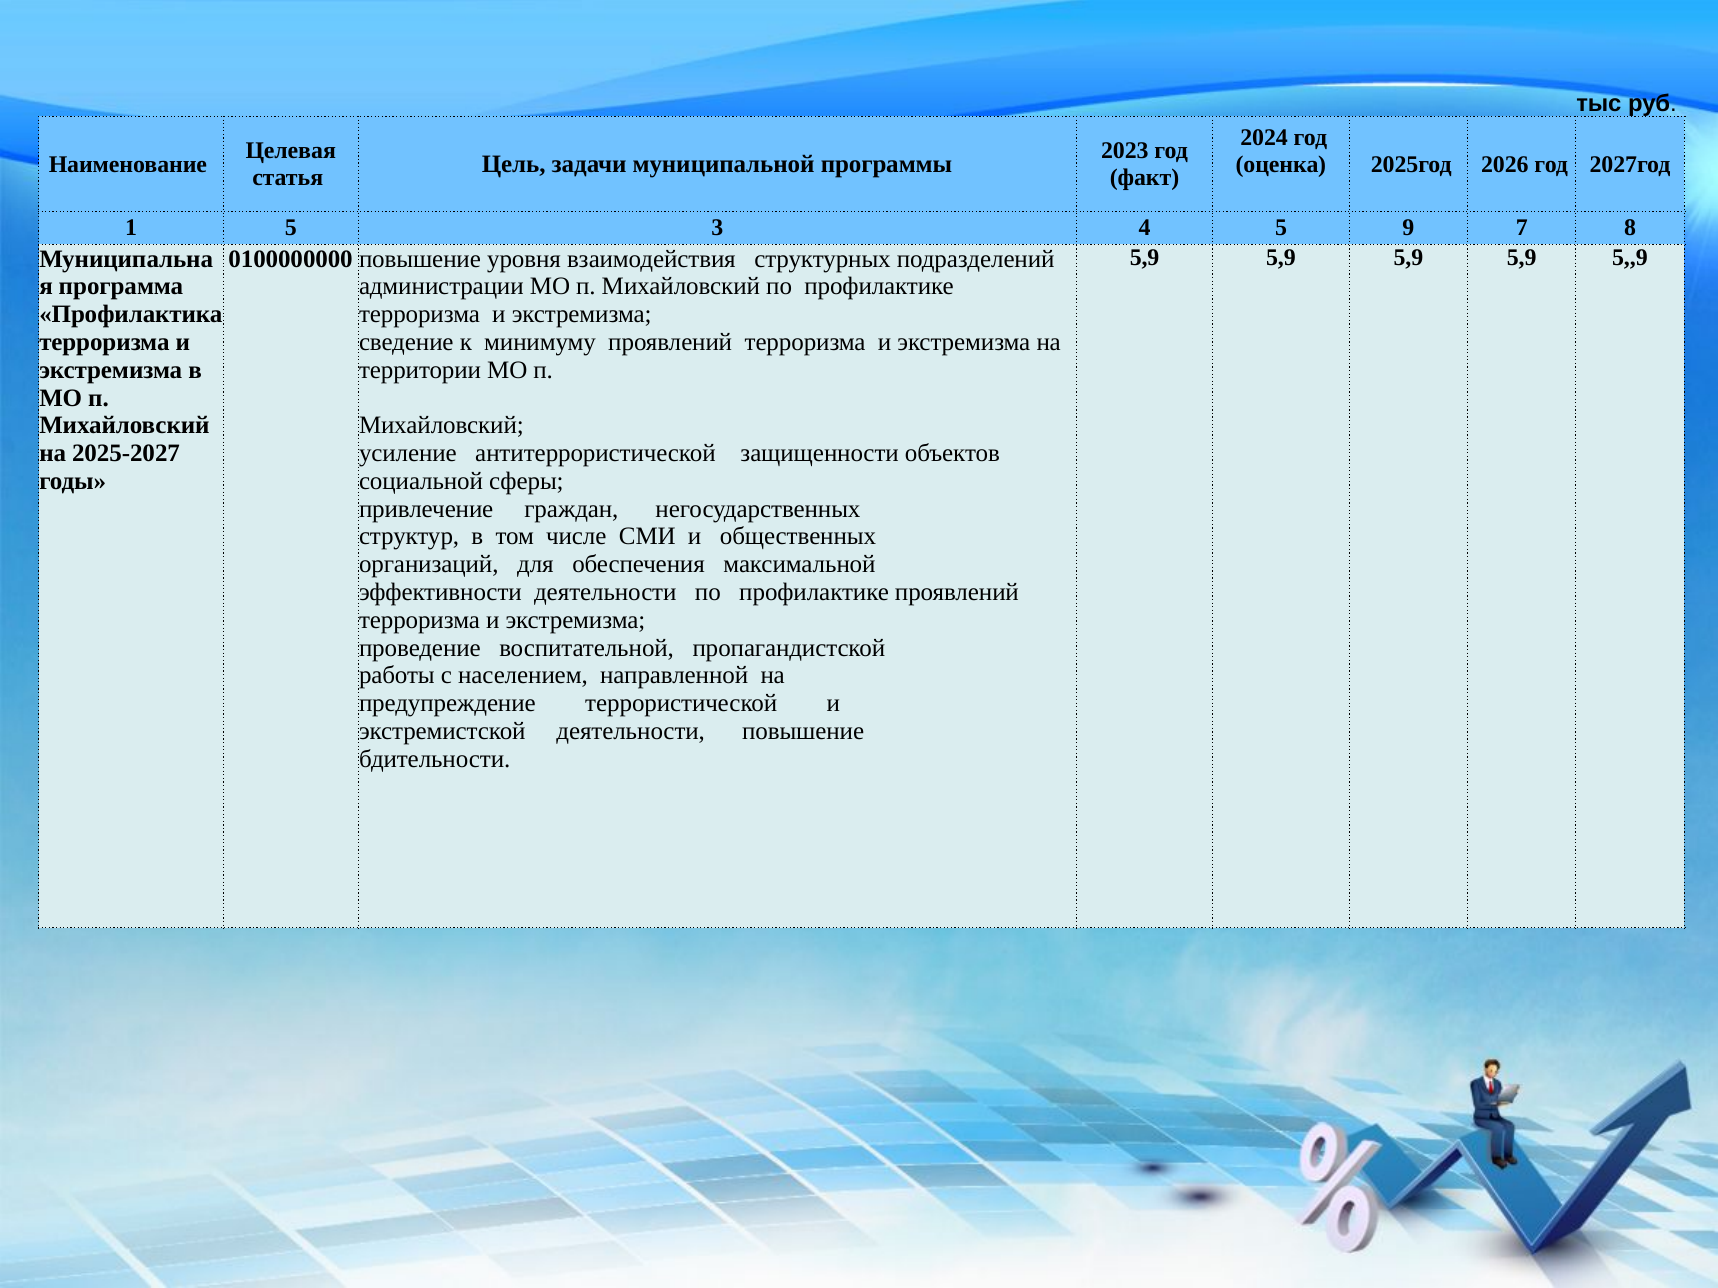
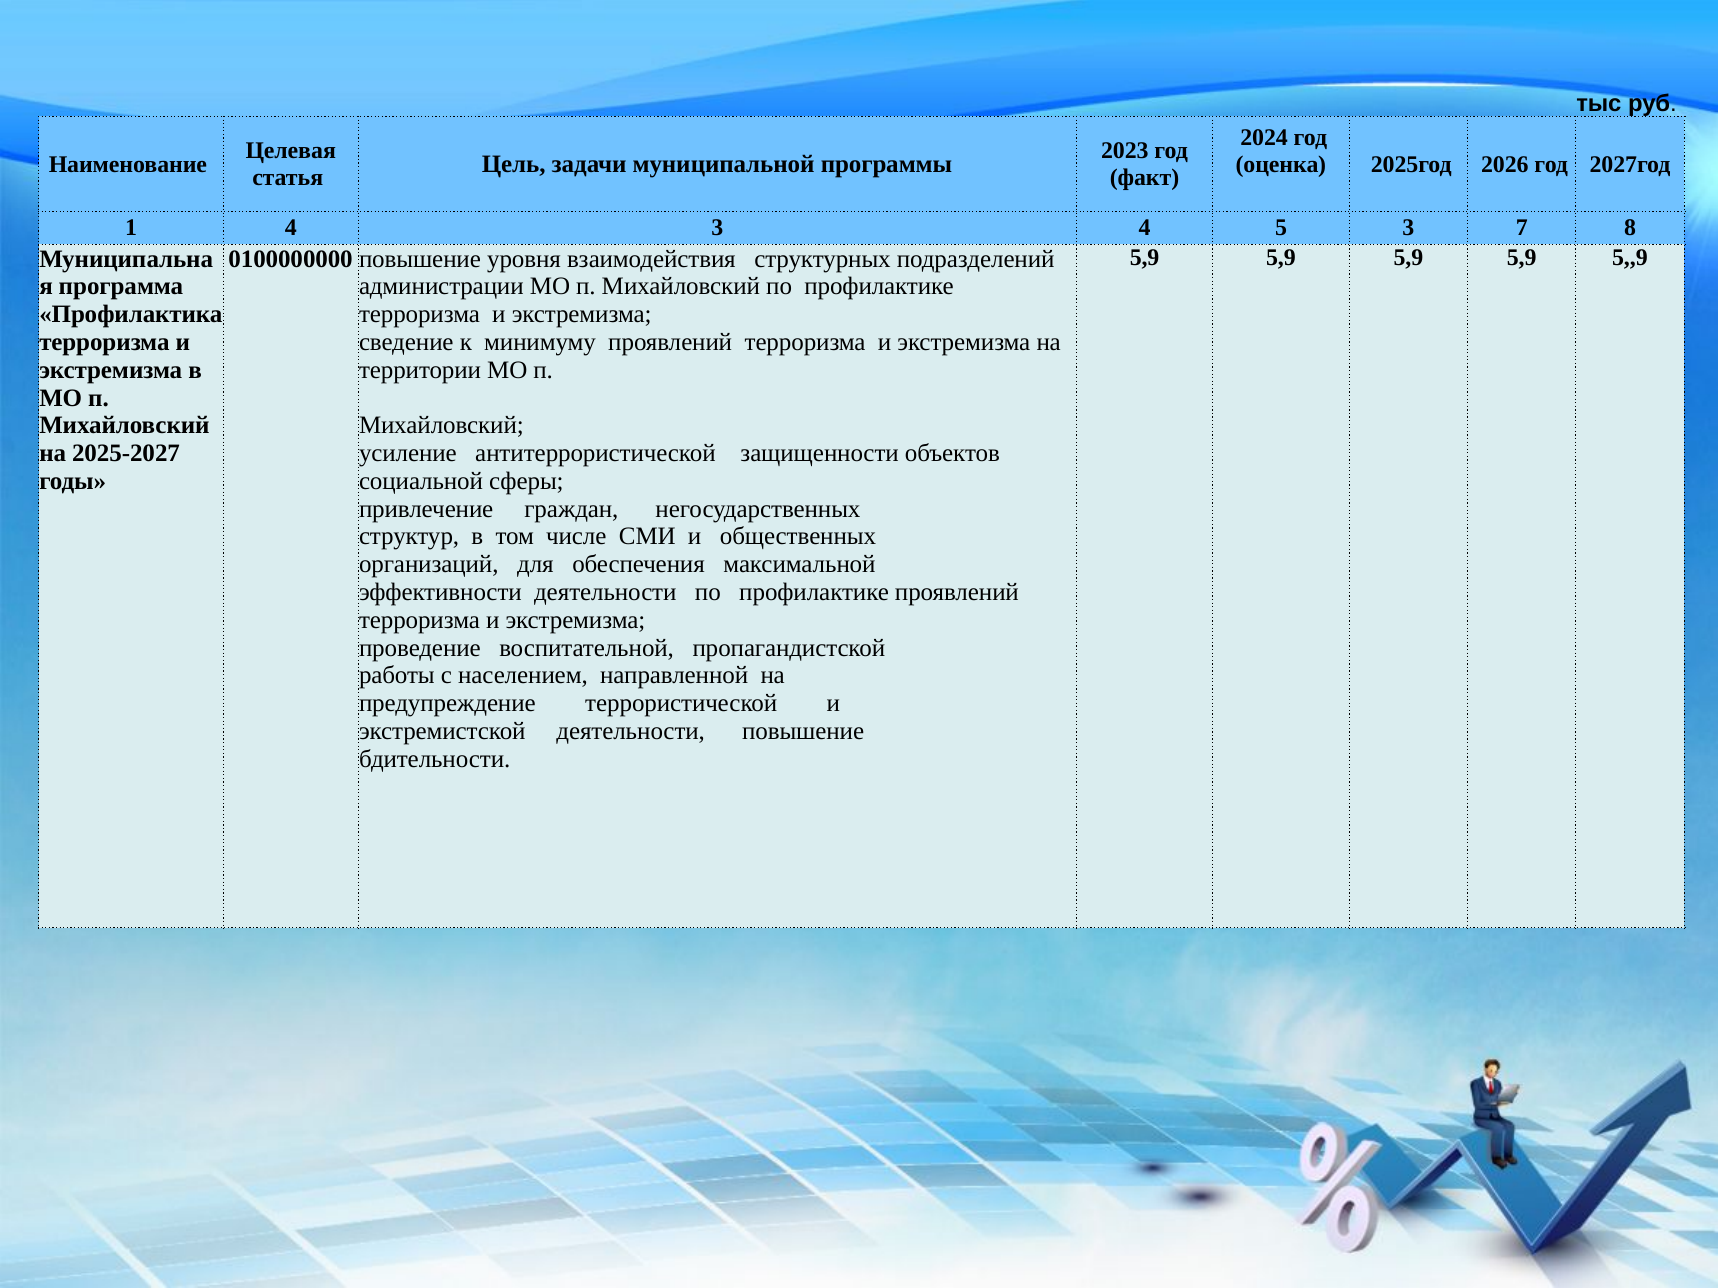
1 5: 5 -> 4 (291, 228)
5 9: 9 -> 3 (1408, 228)
